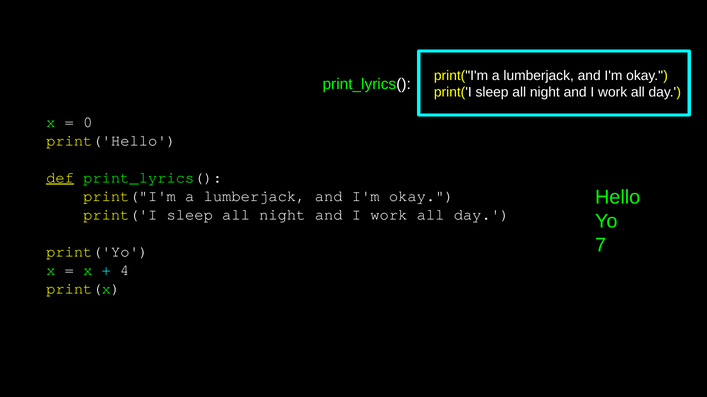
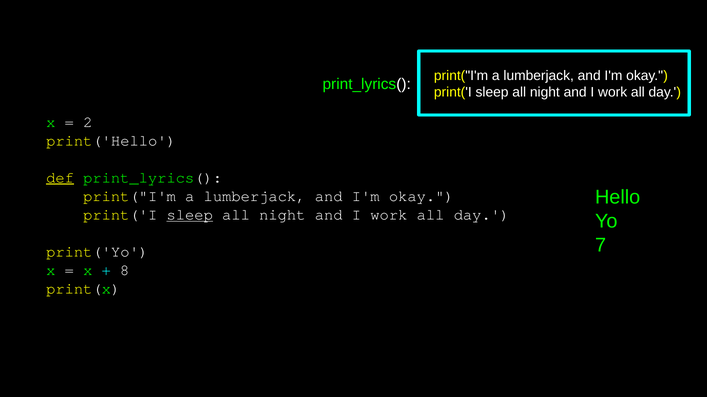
0: 0 -> 2 (88, 122)
sleep underline: none -> present (190, 215)
4: 4 -> 8 (125, 271)
